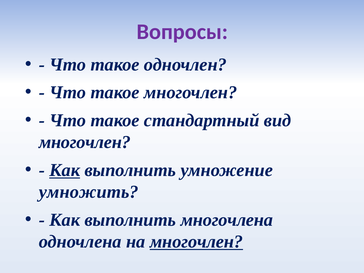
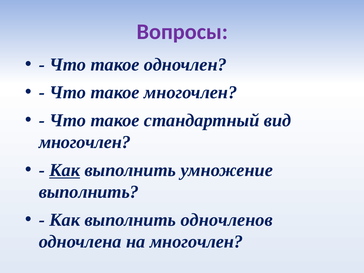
умножить: умножить -> выполнить (89, 192)
многочлена: многочлена -> одночленов (227, 220)
многочлен underline: present -> none (196, 242)
